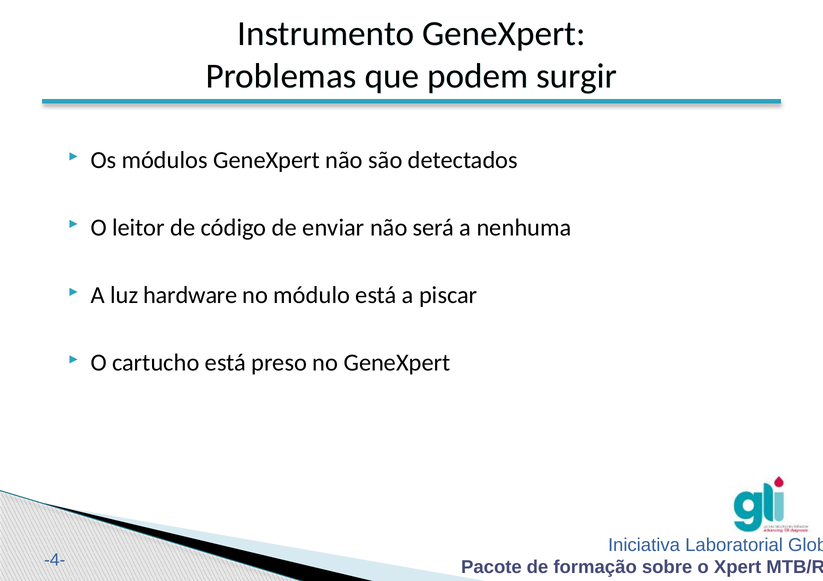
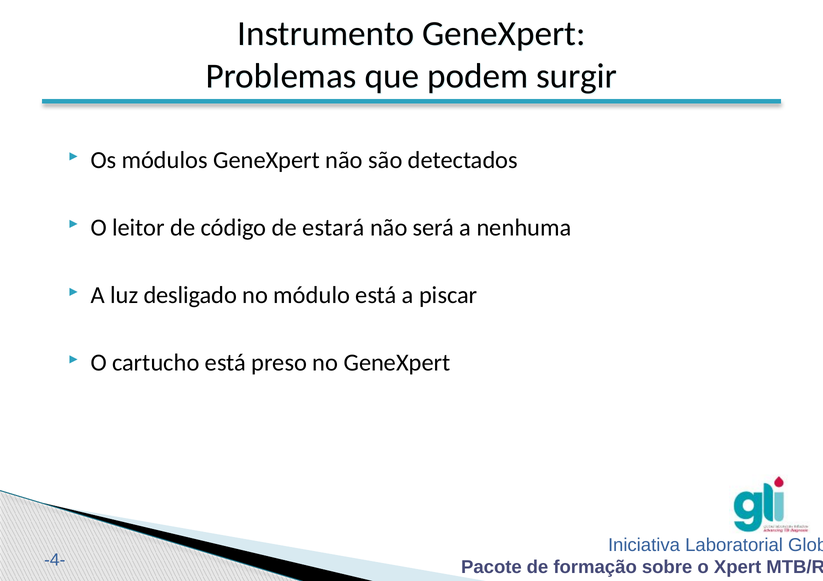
enviar: enviar -> estará (333, 228)
hardware: hardware -> desligado (190, 295)
